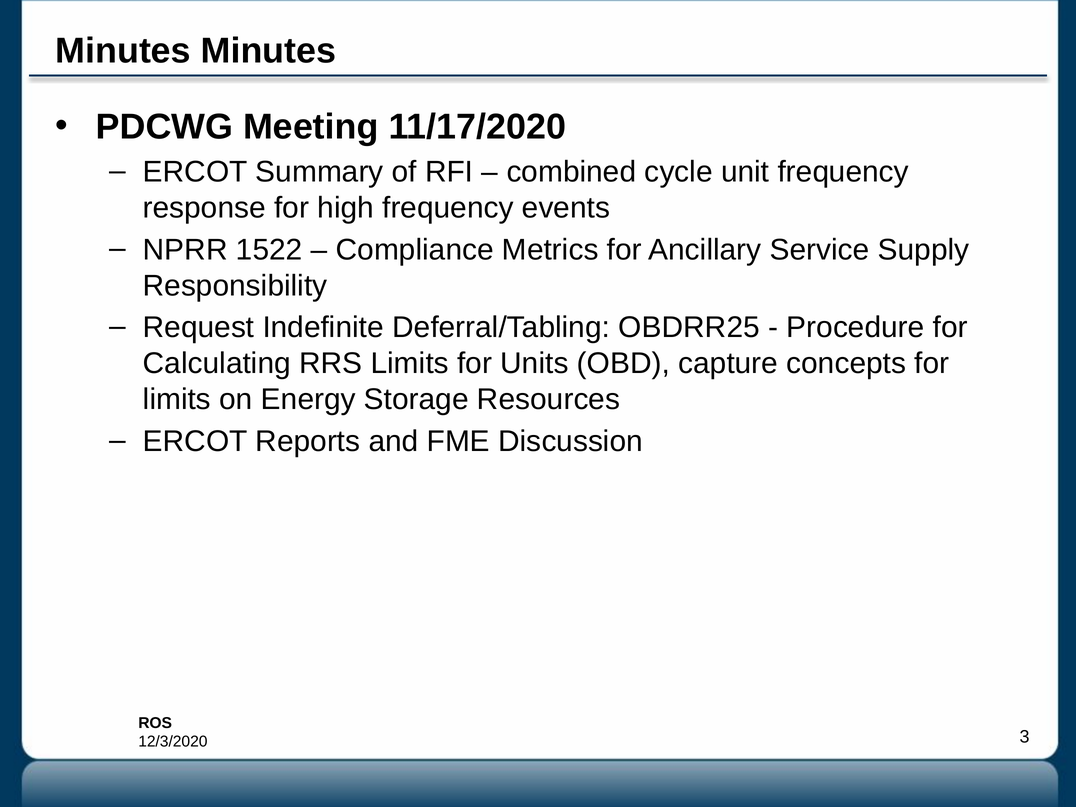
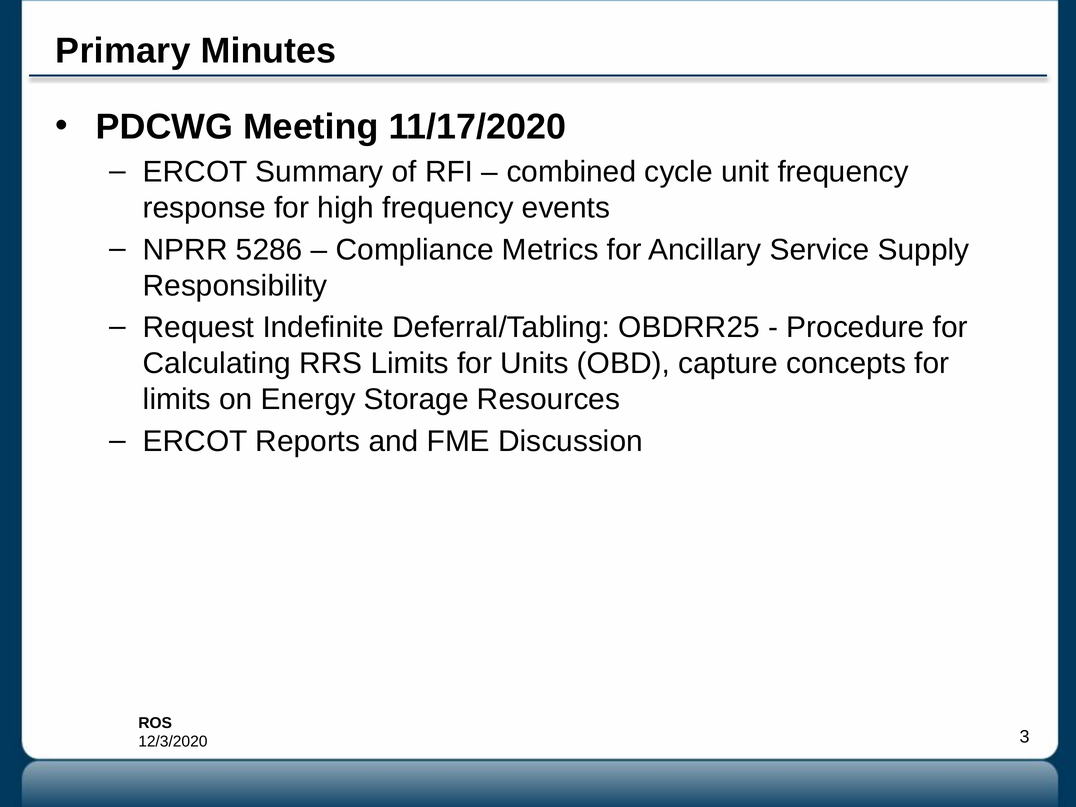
Minutes: Minutes -> Primary (123, 51)
1522: 1522 -> 5286 (269, 250)
